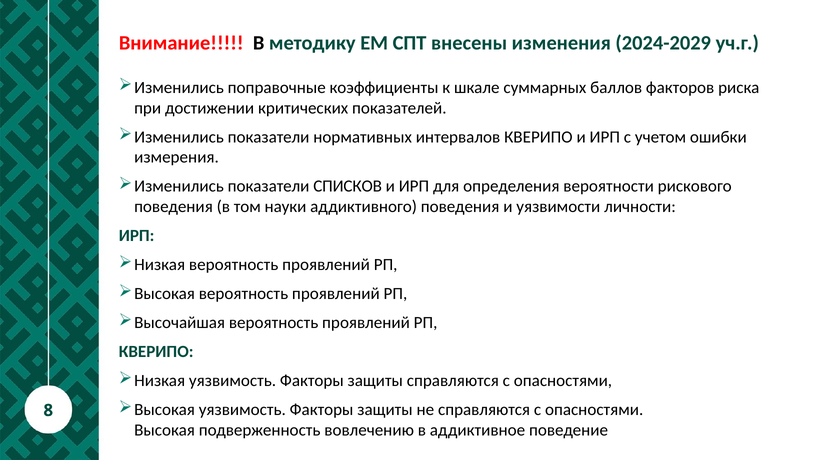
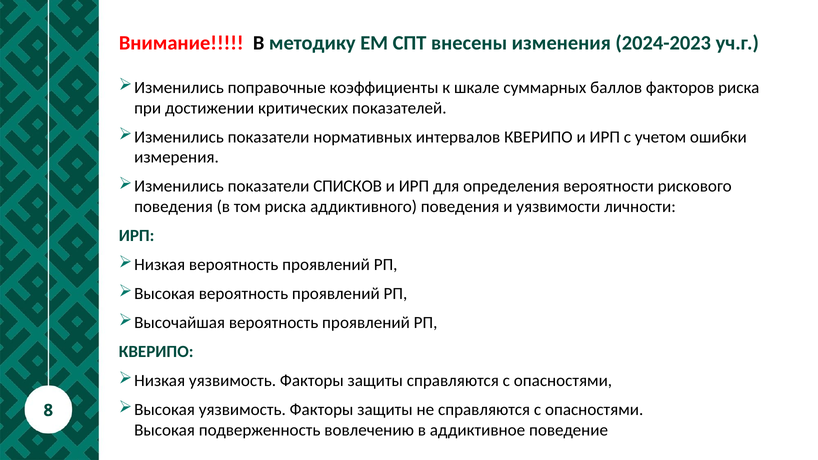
2024-2029: 2024-2029 -> 2024-2023 (663, 43)
том науки: науки -> риска (285, 207)
